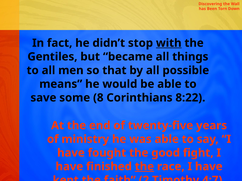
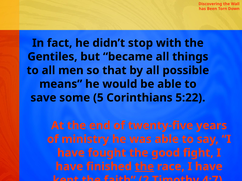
with underline: present -> none (169, 43)
8: 8 -> 5 (98, 98)
8:22: 8:22 -> 5:22 (190, 98)
